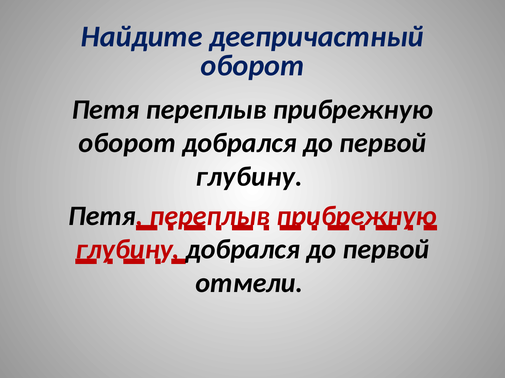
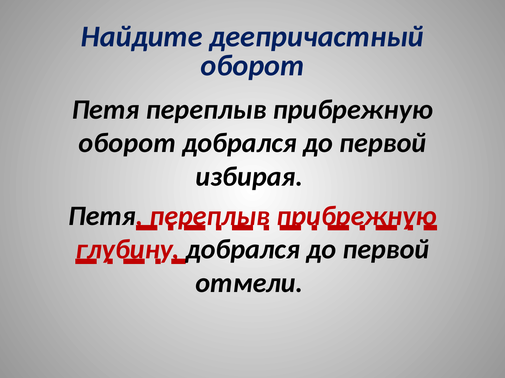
глубину: глубину -> избирая (249, 177)
